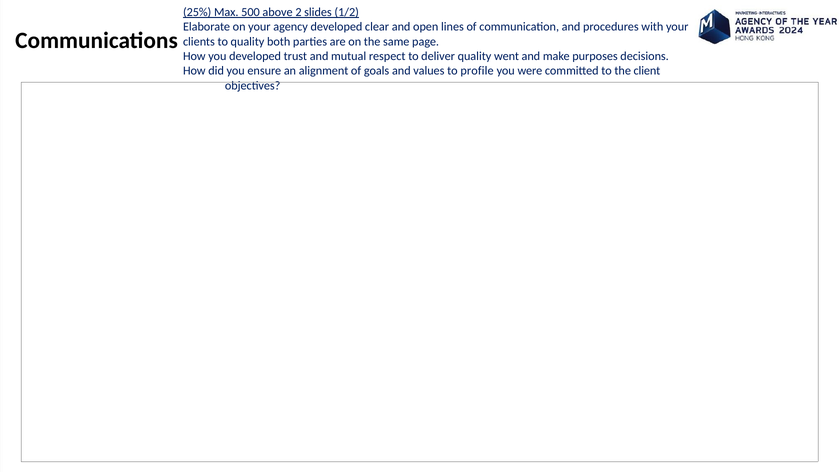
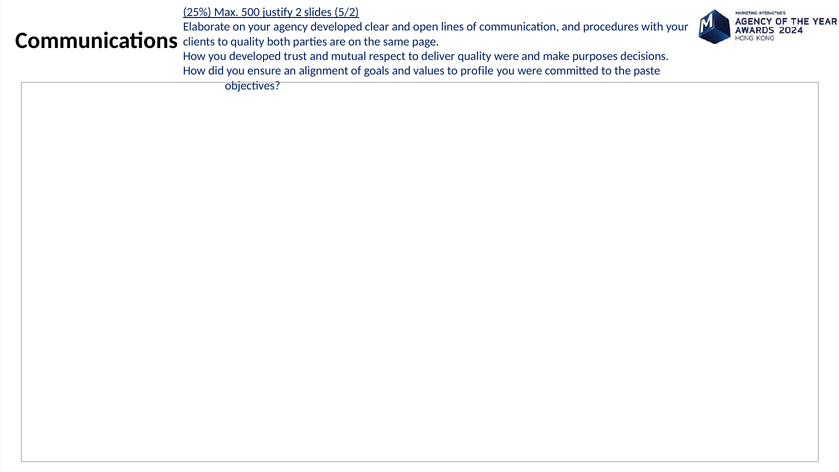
above: above -> justify (278, 12)
1/2: 1/2 -> 5/2 (347, 12)
quality went: went -> were (507, 56)
client: client -> paste (647, 71)
